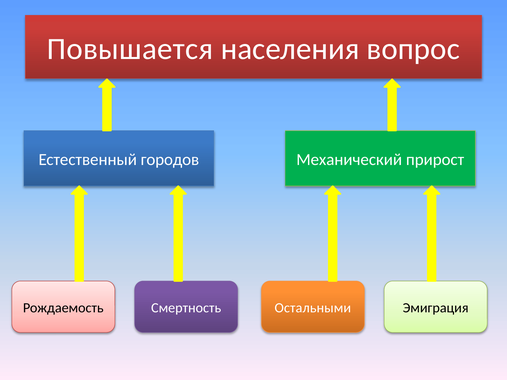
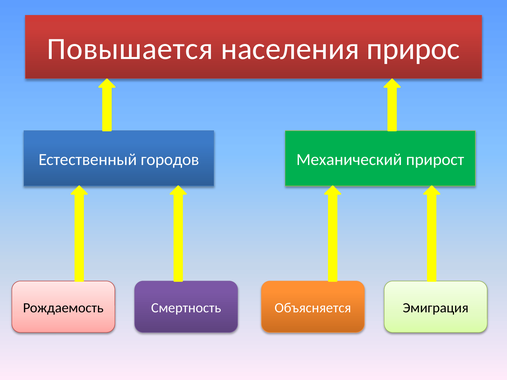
вопрос: вопрос -> прирос (413, 49)
Остальными: Остальными -> Объясняется (313, 308)
